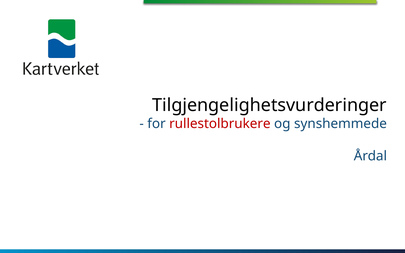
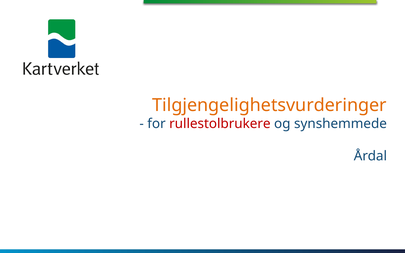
Tilgjengelighetsvurderinger colour: black -> orange (269, 105)
